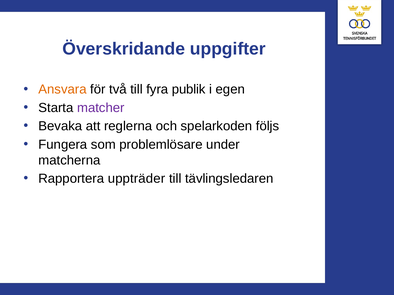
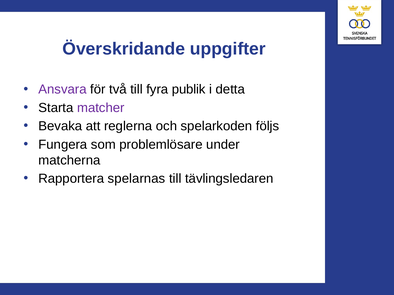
Ansvara colour: orange -> purple (62, 90)
egen: egen -> detta (230, 90)
uppträder: uppträder -> spelarnas (137, 179)
